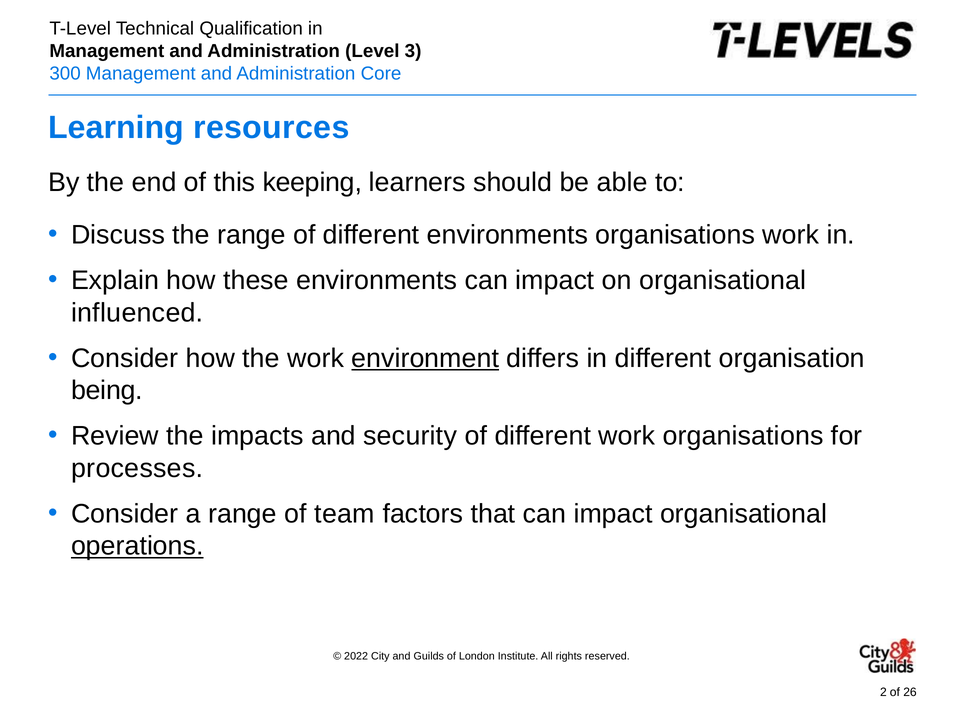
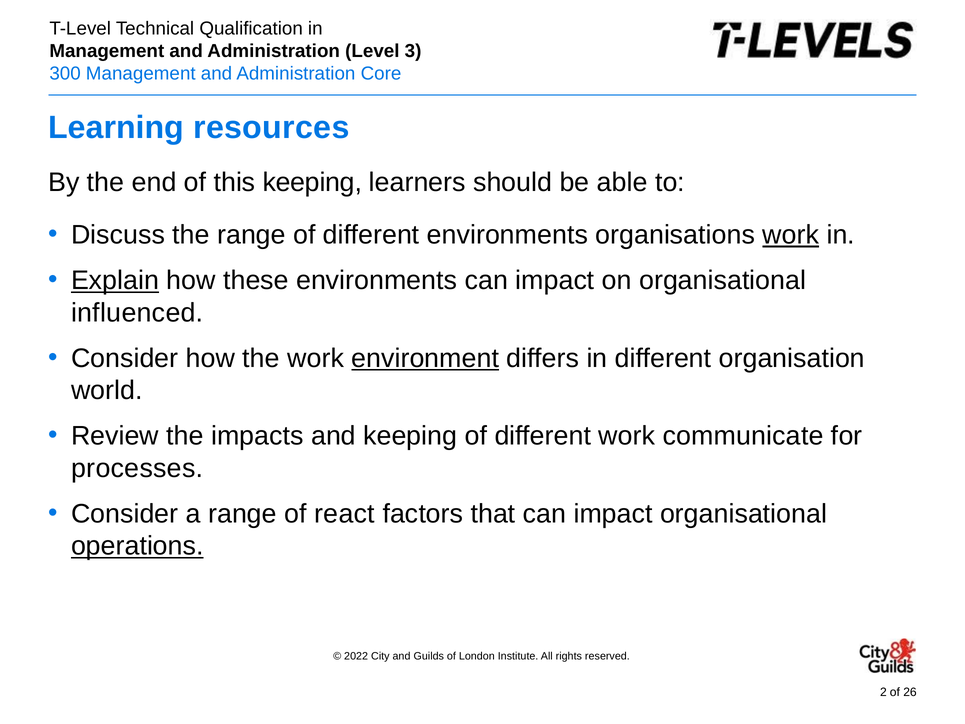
work underline: none -> present (791, 235)
Explain underline: none -> present (115, 280)
being: being -> world (107, 390)
and security: security -> keeping (410, 436)
work organisations: organisations -> communicate (743, 436)
team: team -> react (345, 514)
